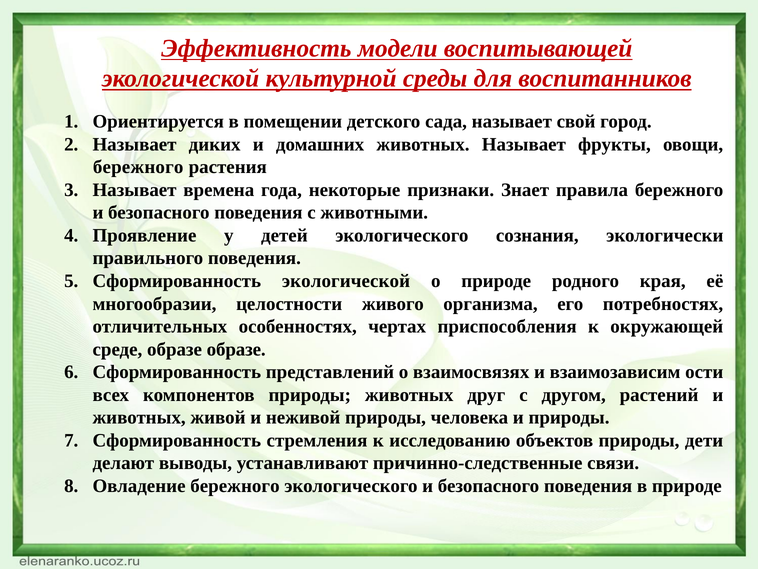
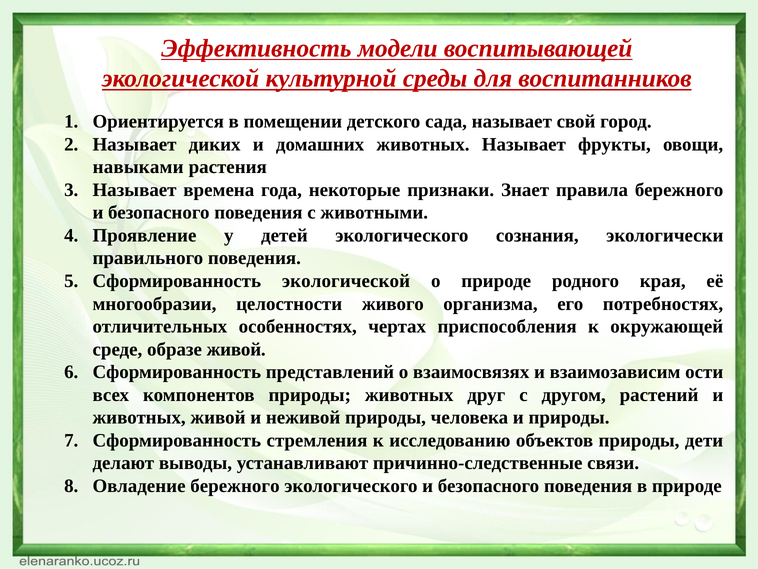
бережного: бережного -> навыками (138, 167)
образе образе: образе -> живой (236, 349)
